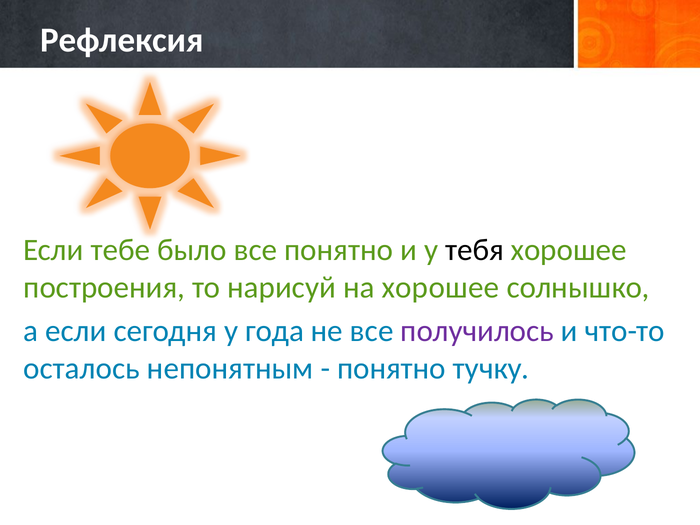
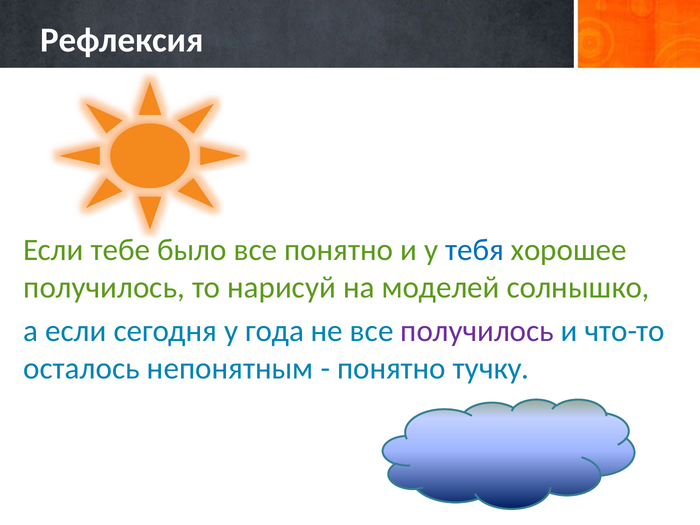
тебя colour: black -> blue (475, 250)
построения: построения -> получилось (104, 287)
на хорошее: хорошее -> моделей (441, 287)
